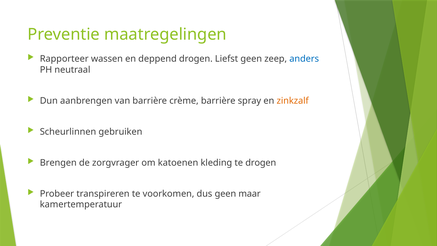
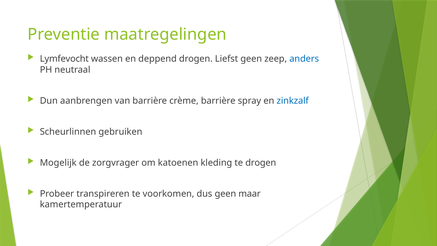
Rapporteer: Rapporteer -> Lymfevocht (64, 59)
zinkzalf colour: orange -> blue (293, 101)
Brengen: Brengen -> Mogelijk (58, 163)
